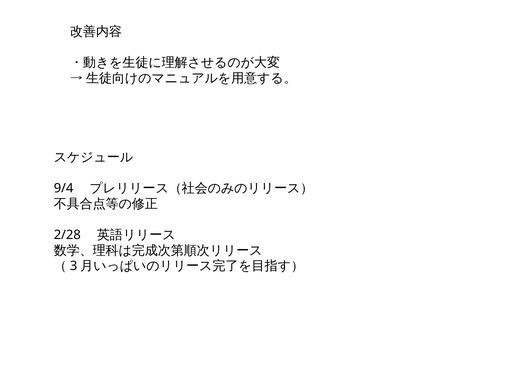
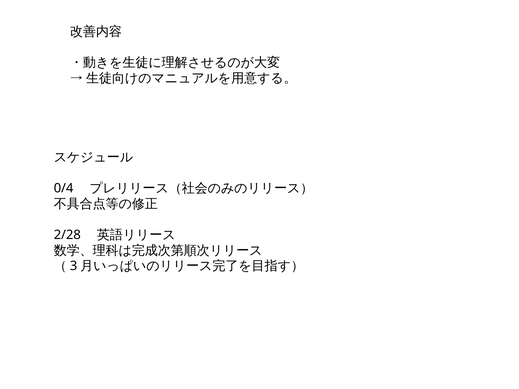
9/4: 9/4 -> 0/4 (64, 188)
